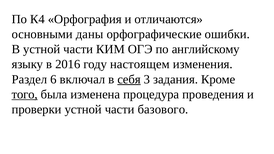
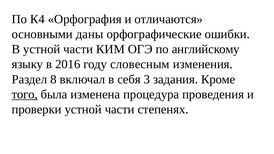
настоящем: настоящем -> словесным (140, 64)
6: 6 -> 8 (53, 79)
себя underline: present -> none (129, 79)
базового: базового -> степенях (163, 109)
